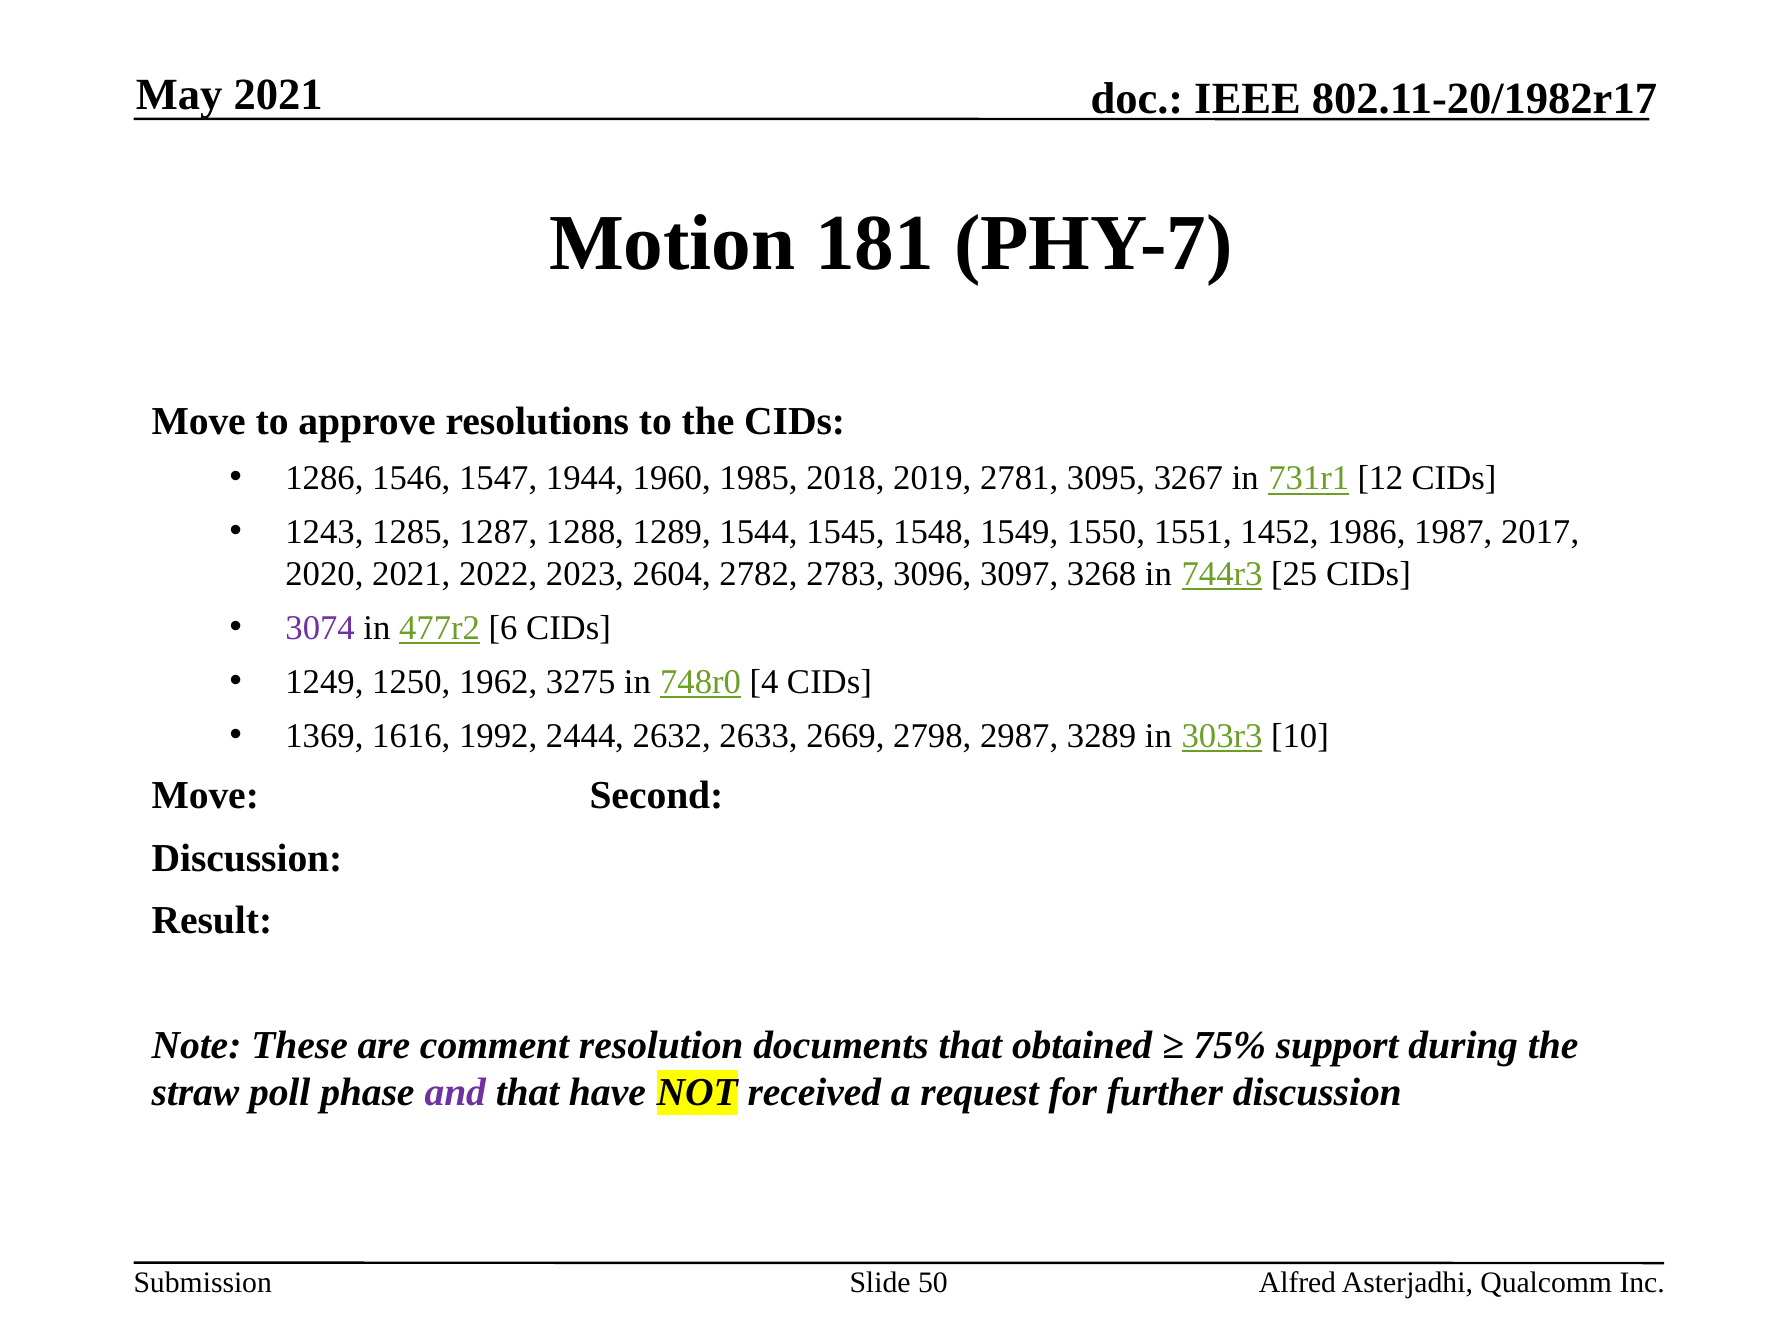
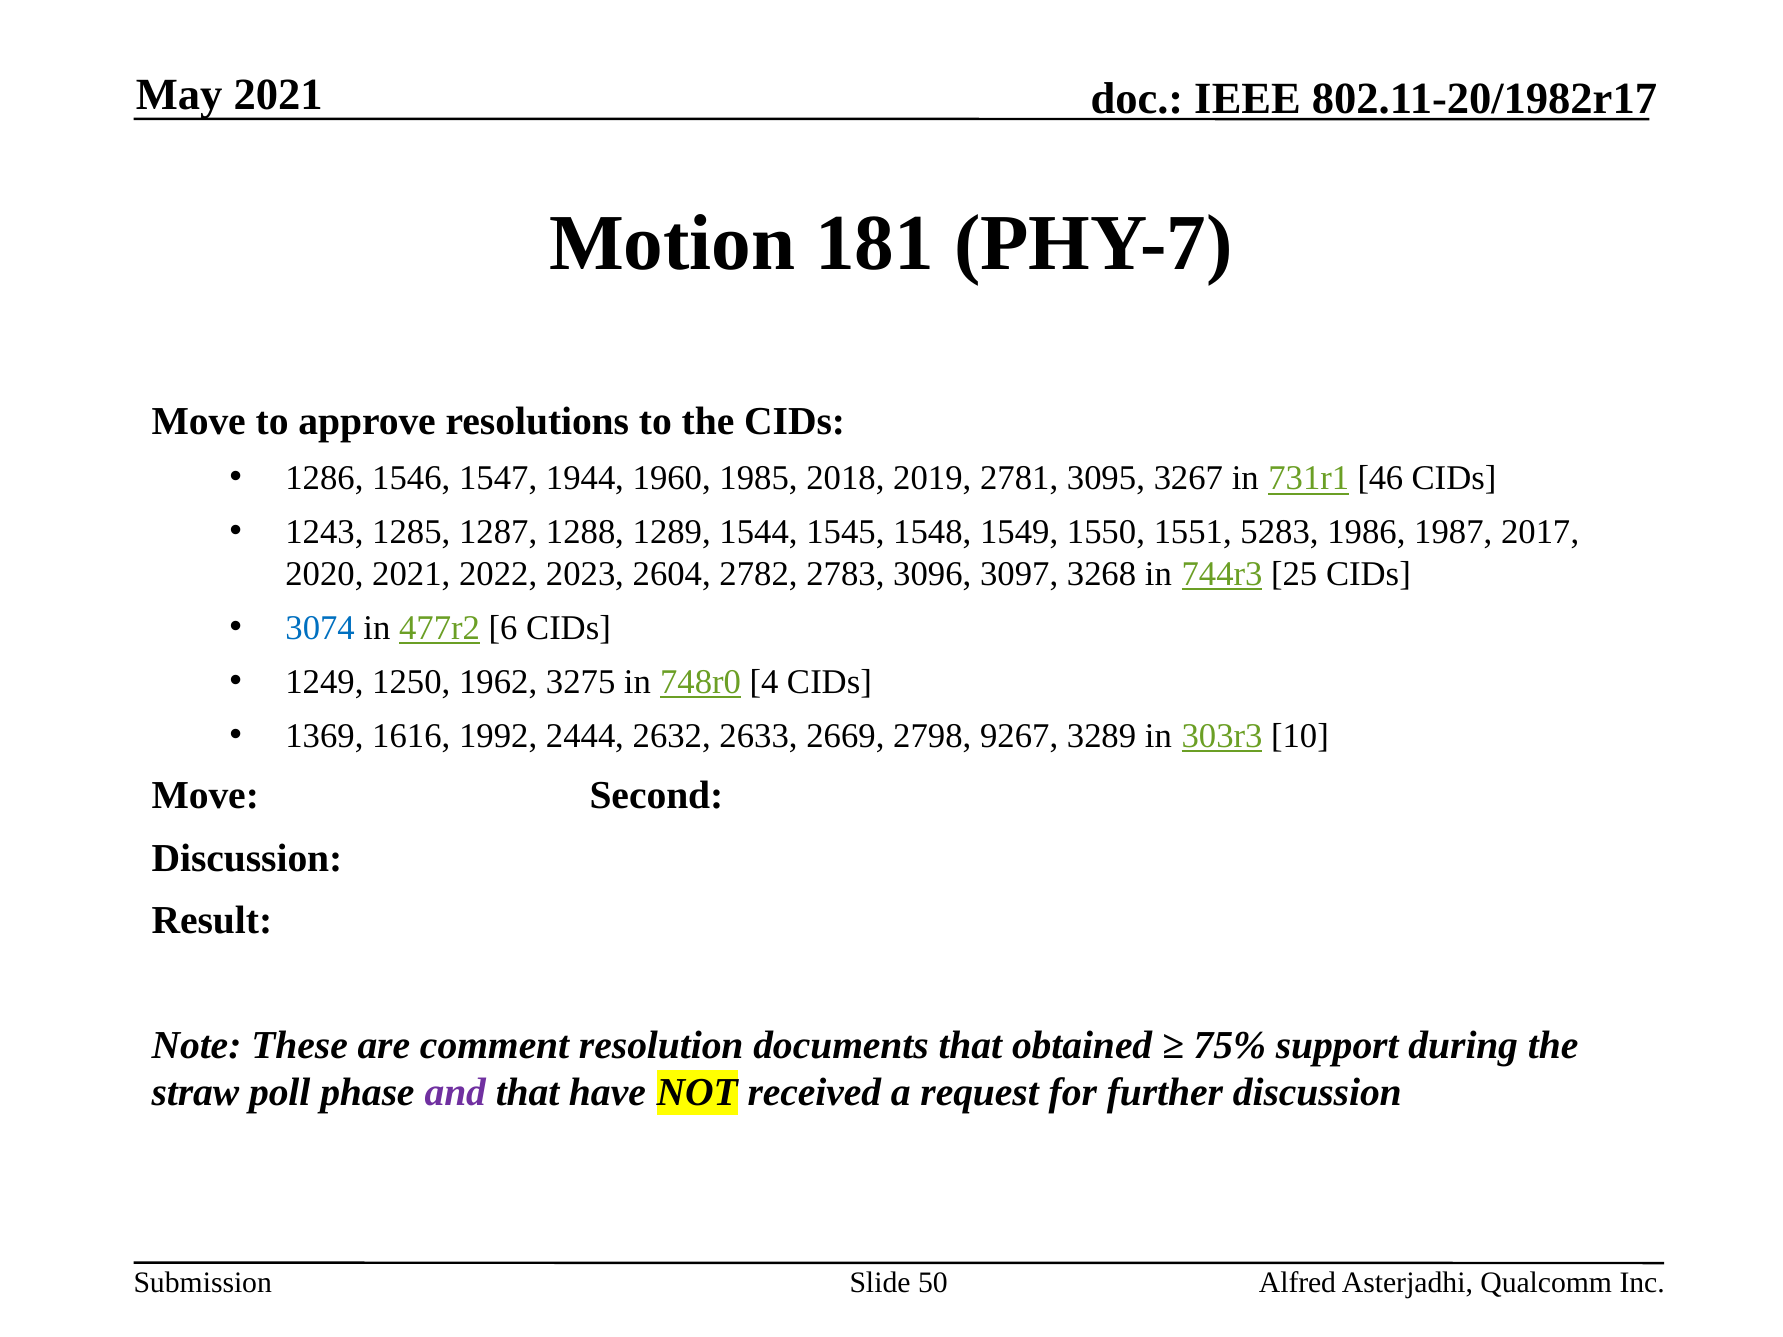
12: 12 -> 46 (1381, 478)
1452: 1452 -> 5283 (1279, 532)
3074 colour: purple -> blue (320, 628)
2987: 2987 -> 9267 (1019, 736)
